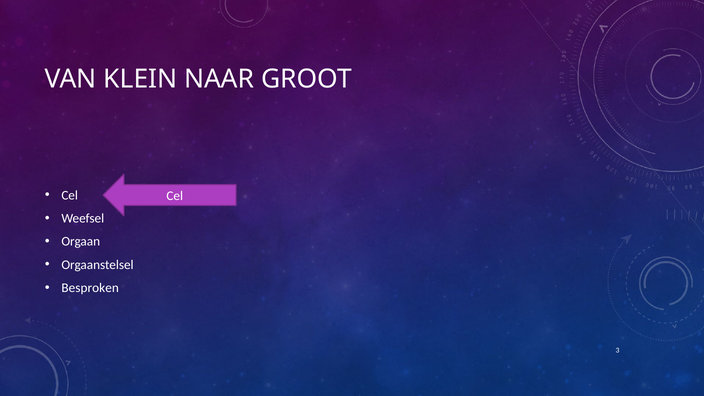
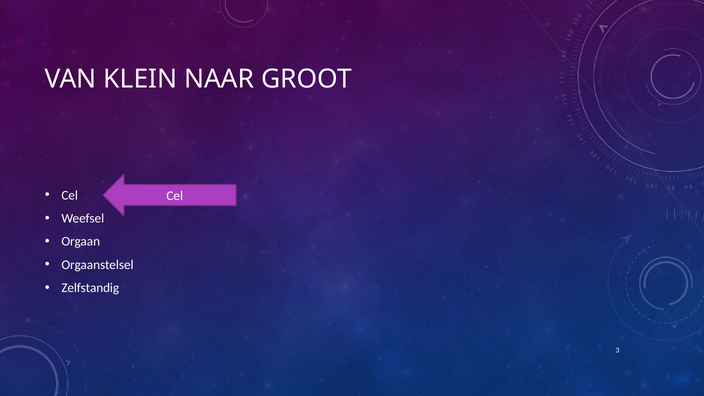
Besproken: Besproken -> Zelfstandig (90, 288)
